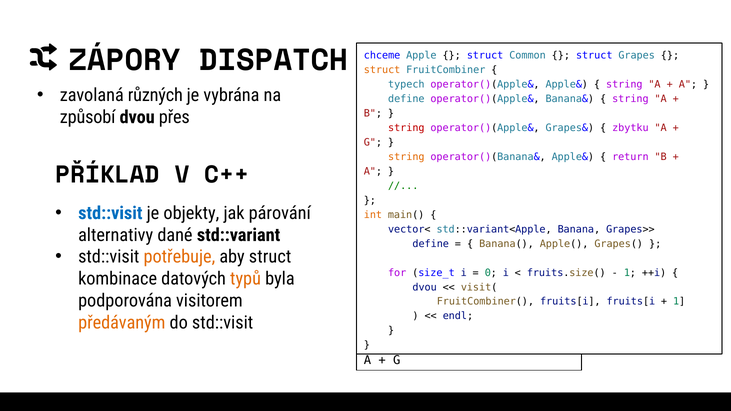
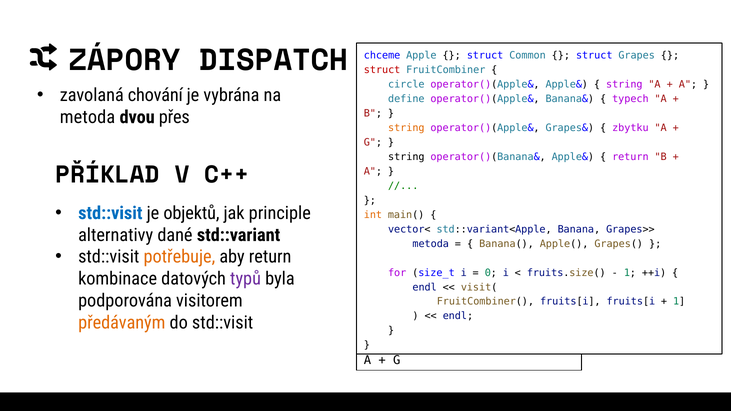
struct colour: orange -> red (382, 70)
typech: typech -> circle (406, 85)
různých: různých -> chování (155, 95)
string: string -> typech (630, 99)
způsobí: způsobí -> metoda (88, 117)
string colour: red -> orange (406, 128)
string colour: orange -> black (406, 157)
objekty: objekty -> objektů (191, 213)
párování: párování -> principle (280, 213)
define: define -> metoda (431, 244)
aby struct: struct -> return (270, 257)
typů colour: orange -> purple (246, 279)
dvou: dvou -> endl (425, 287)
